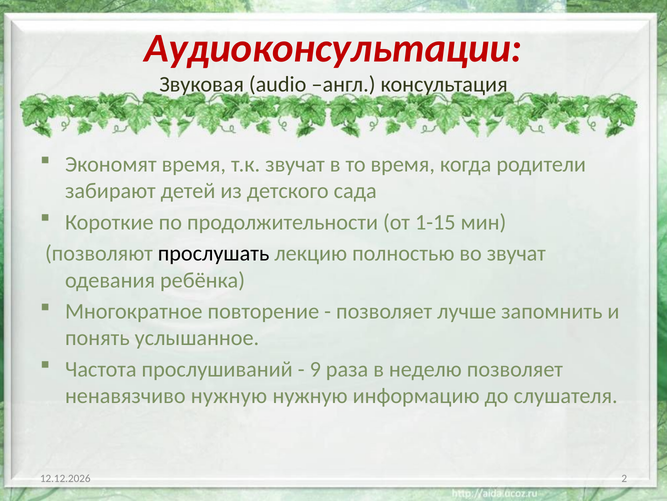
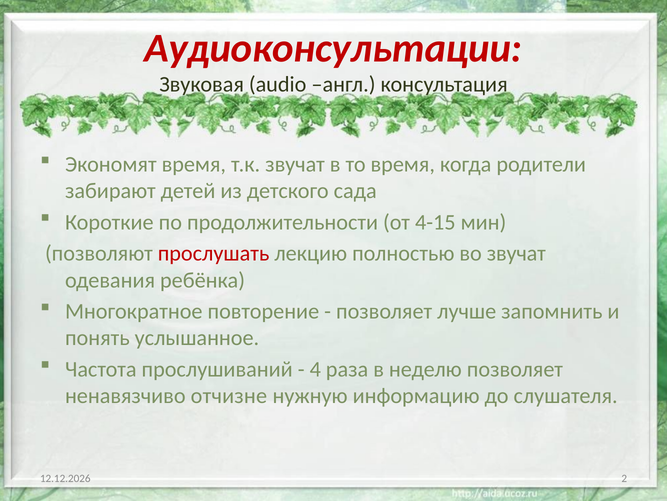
1-15: 1-15 -> 4-15 (435, 222)
прослушать colour: black -> red (214, 253)
9: 9 -> 4 (315, 369)
ненавязчиво нужную: нужную -> отчизне (229, 395)
